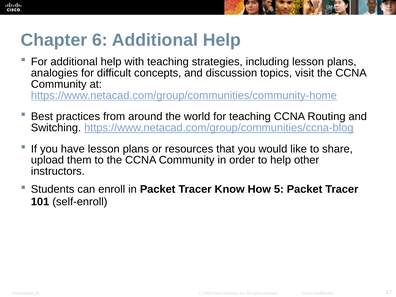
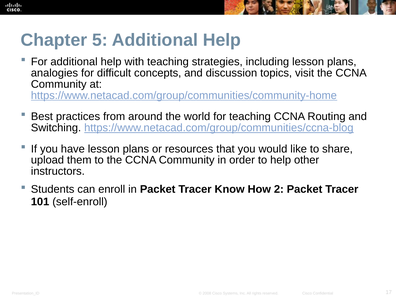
6: 6 -> 5 (100, 40)
5: 5 -> 2 (279, 189)
